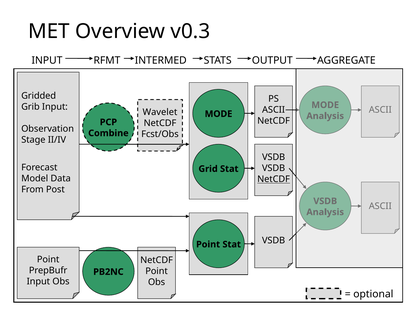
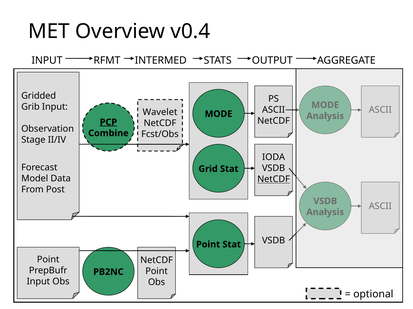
v0.3: v0.3 -> v0.4 (190, 32)
PCP underline: none -> present (108, 122)
VSDB: VSDB -> IODA (274, 158)
